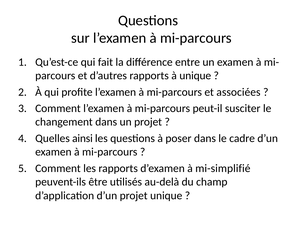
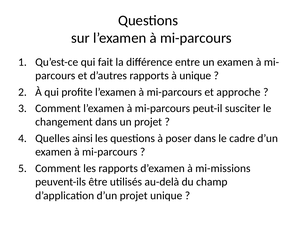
associées: associées -> approche (238, 92)
mi-simplifié: mi-simplifié -> mi-missions (223, 168)
